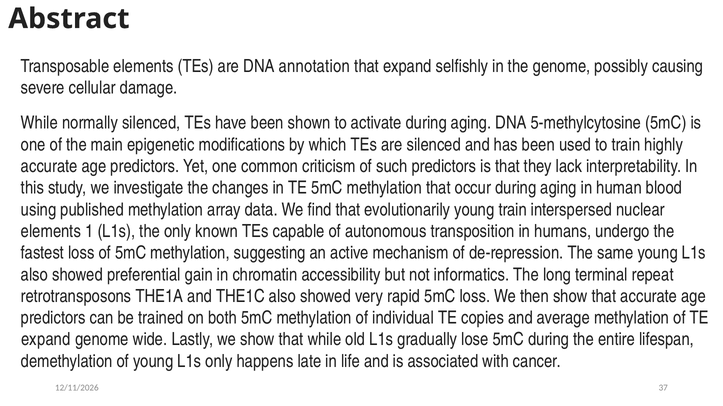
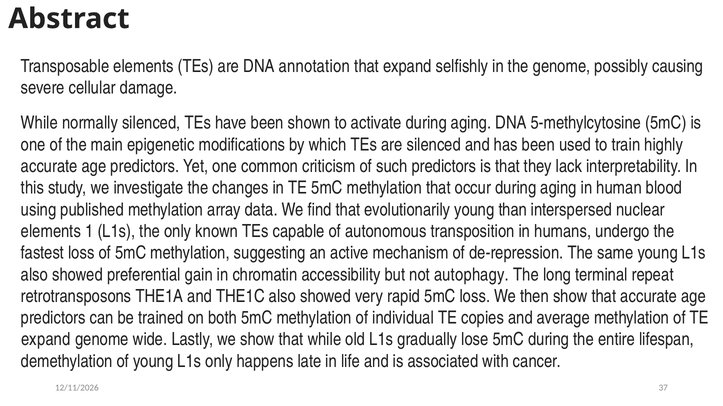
young train: train -> than (513, 210)
informatics: informatics -> autophagy (472, 275)
